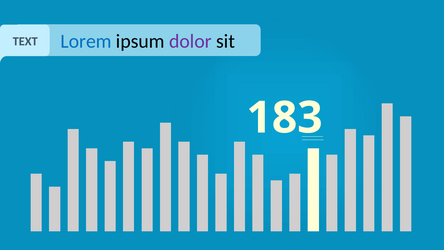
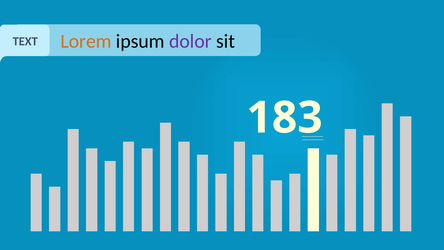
Lorem colour: blue -> orange (86, 41)
